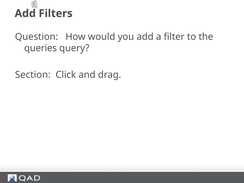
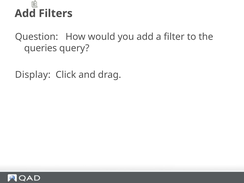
Section: Section -> Display (33, 75)
